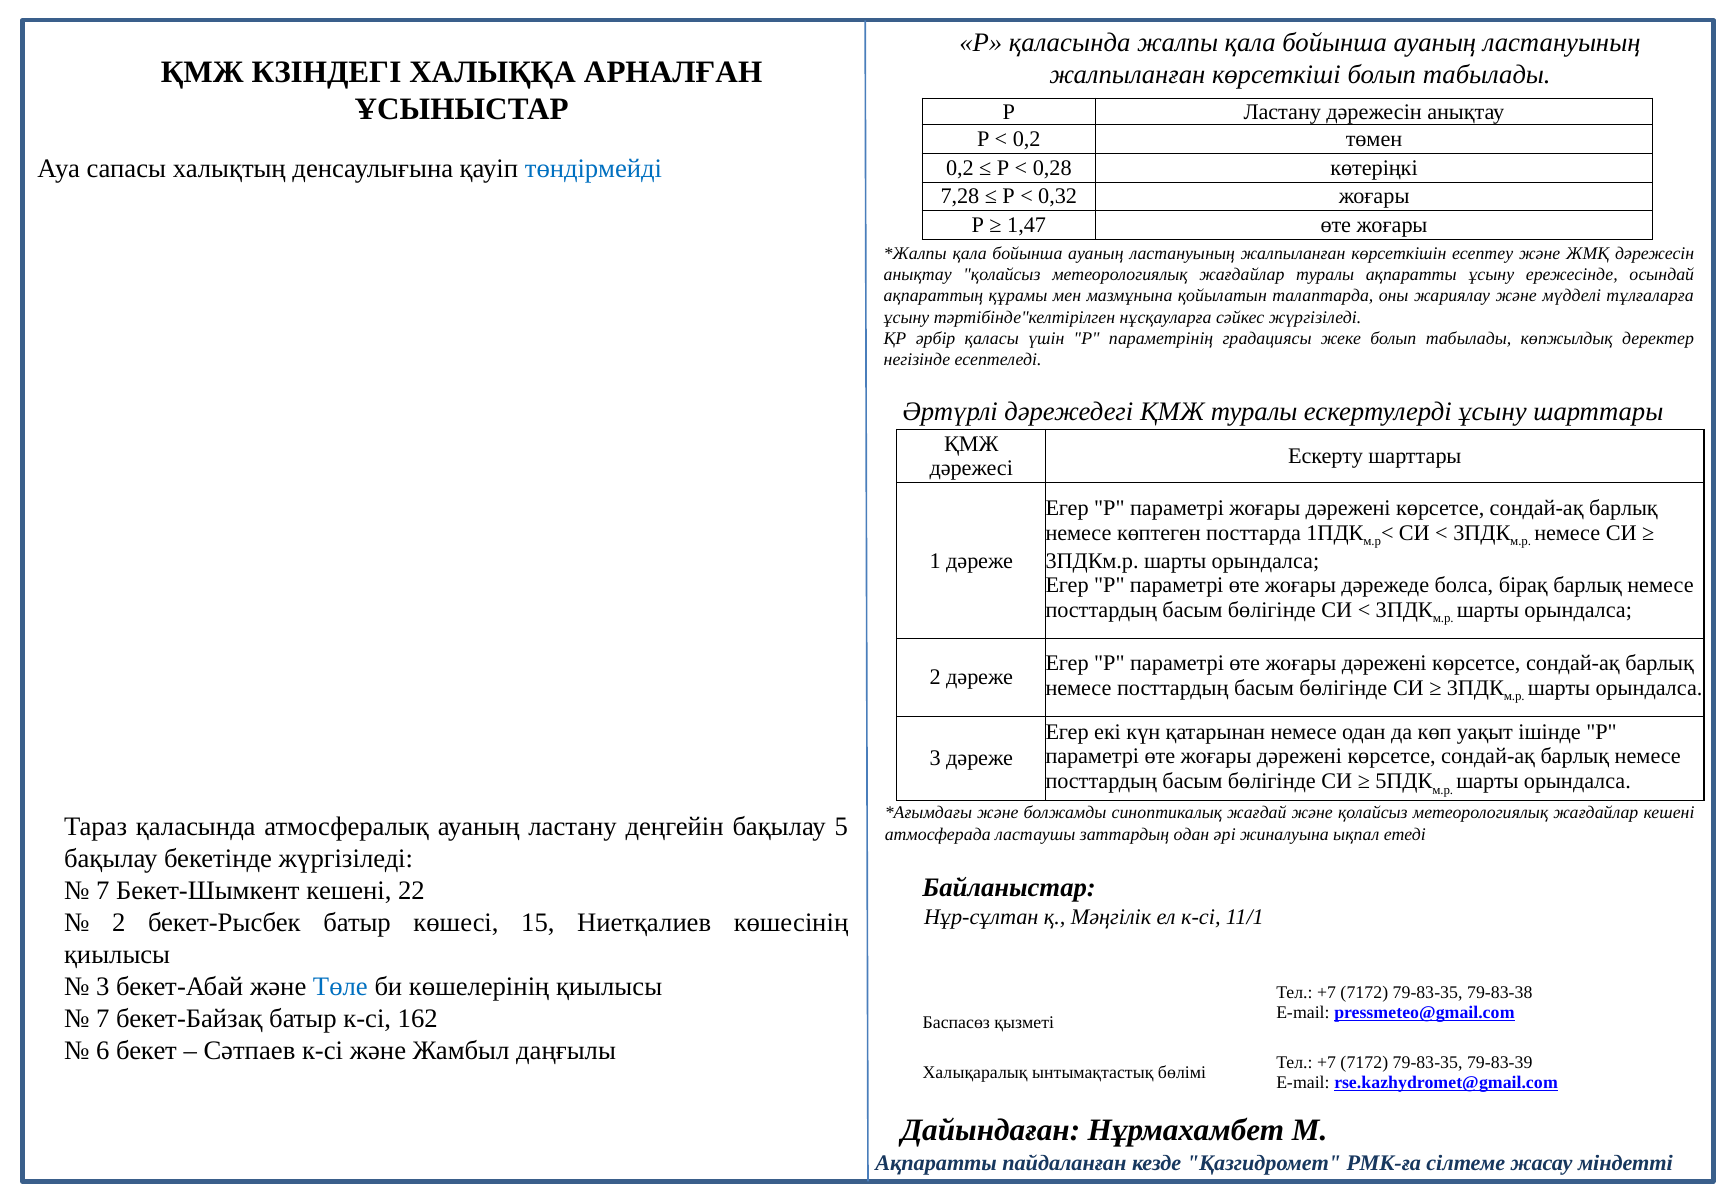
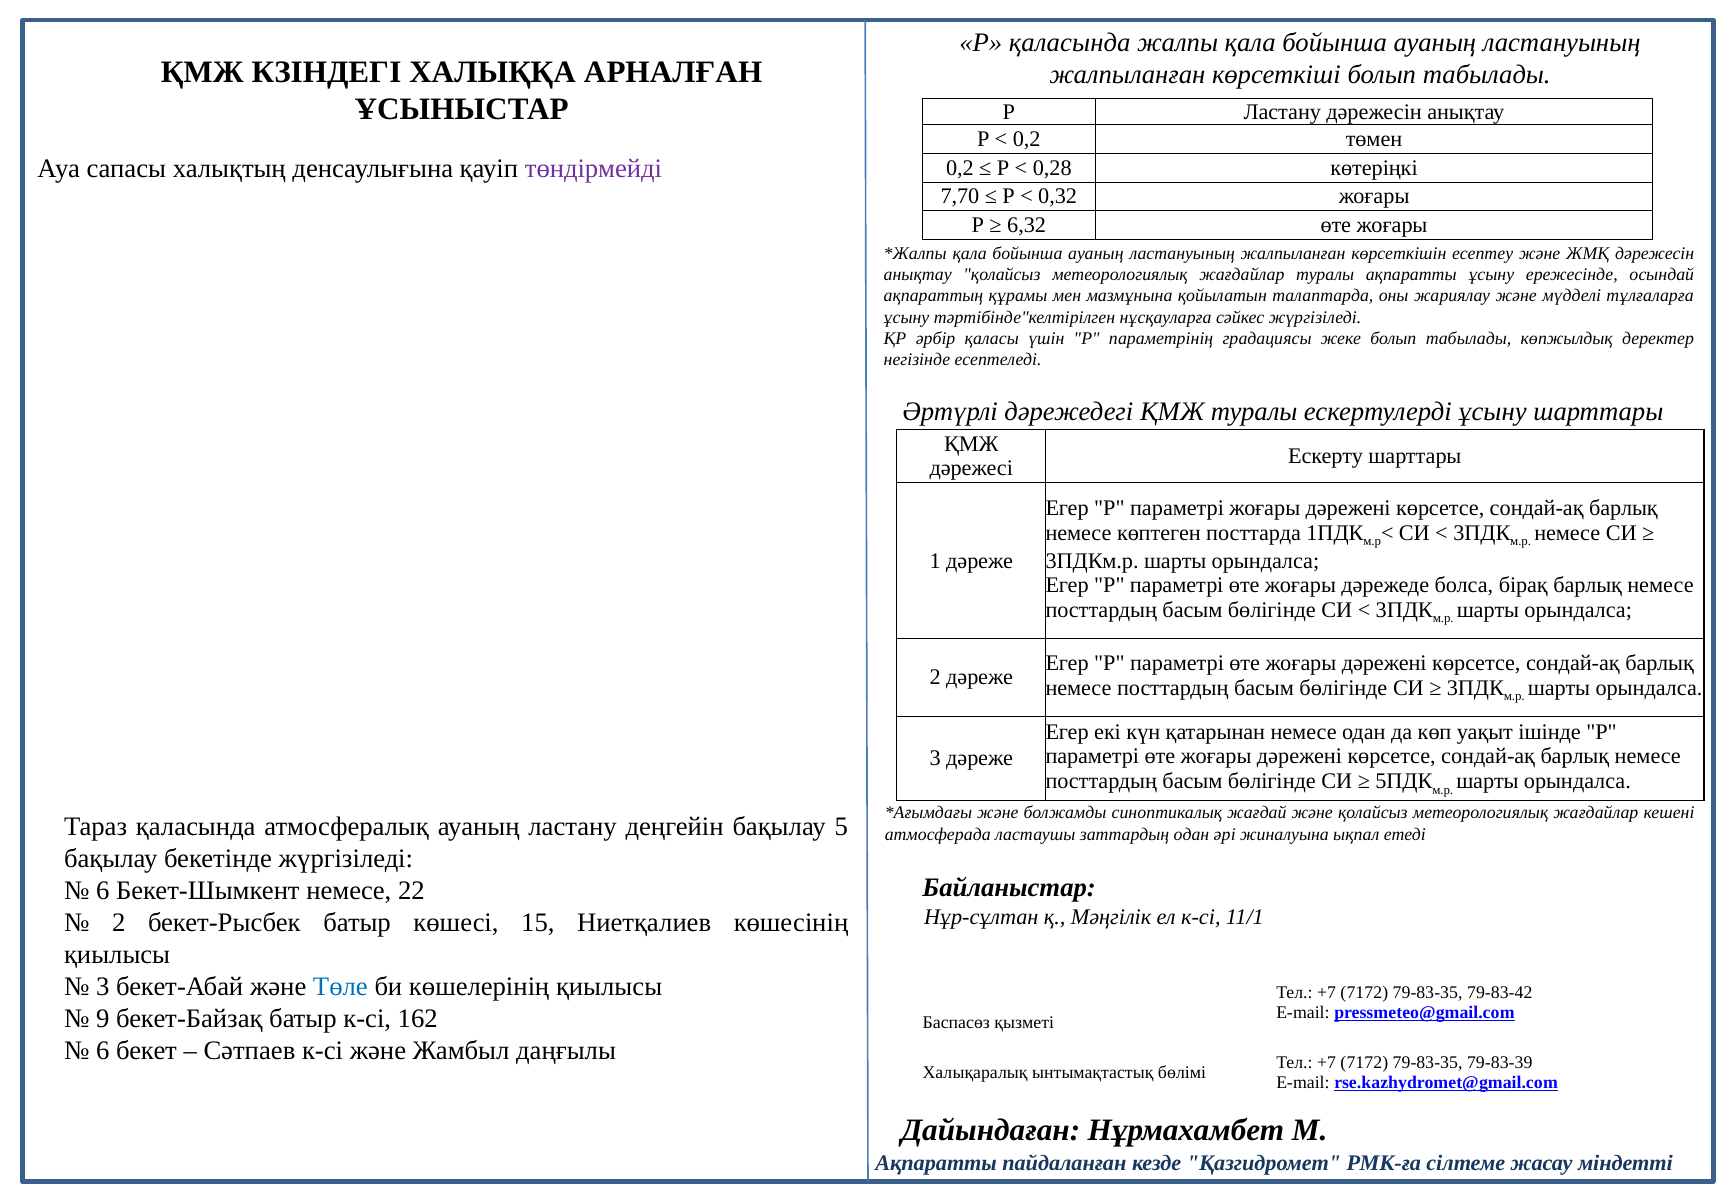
төндірмейді colour: blue -> purple (593, 168)
7,28: 7,28 -> 7,70 (960, 196)
1,47: 1,47 -> 6,32 (1027, 225)
7: 7 -> 6 (103, 891)
Бекет-Шымкент кешені: кешені -> немесе (349, 891)
79-83-38: 79-83-38 -> 79-83-42 (1500, 993)
7: 7 -> 9 (103, 1019)
